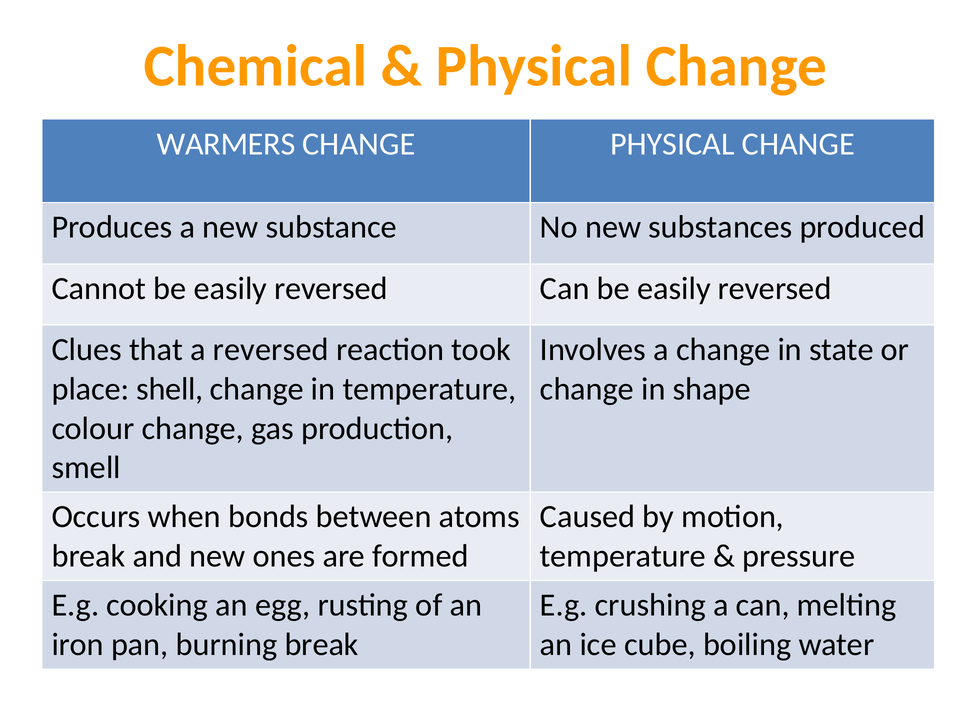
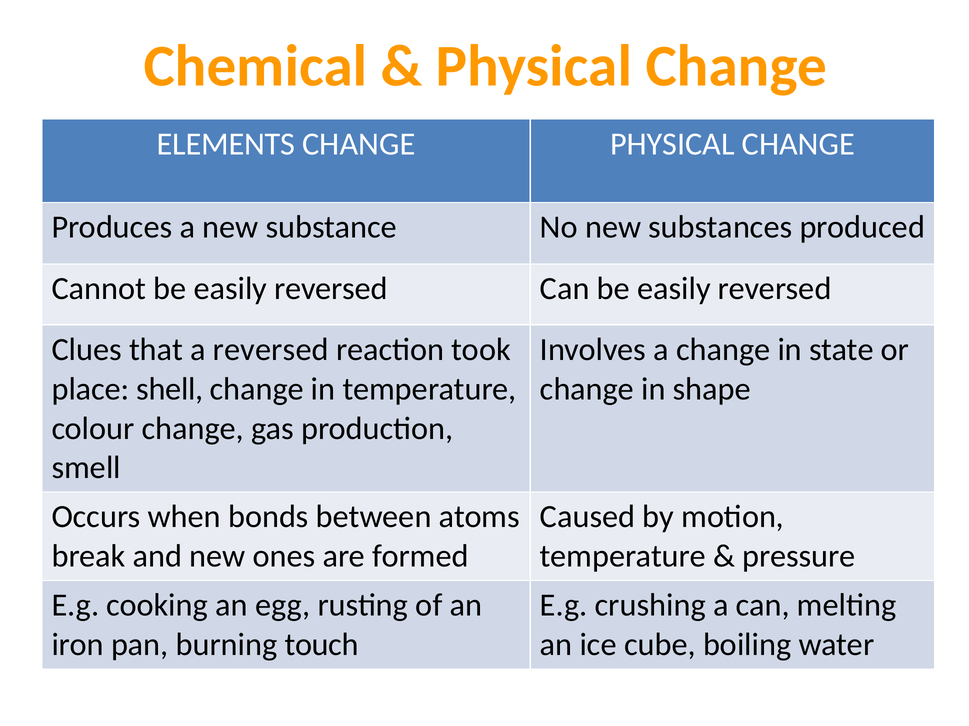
WARMERS: WARMERS -> ELEMENTS (226, 144)
burning break: break -> touch (322, 645)
